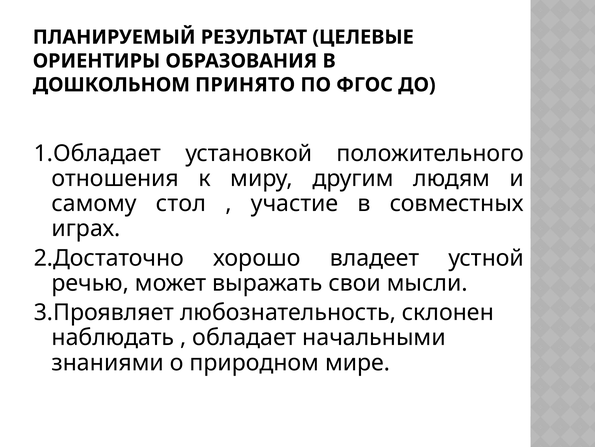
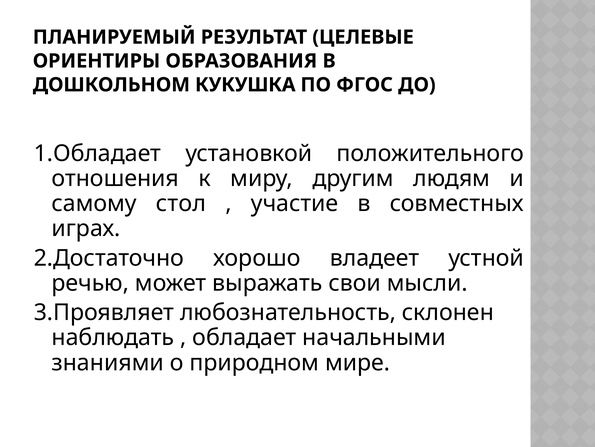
ПРИНЯТО: ПРИНЯТО -> КУКУШКА (245, 85)
